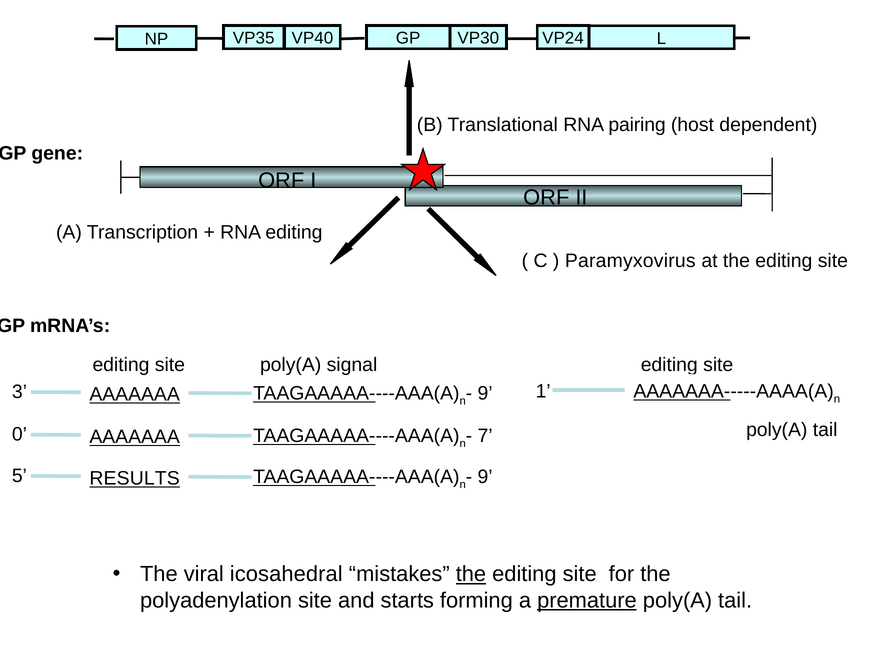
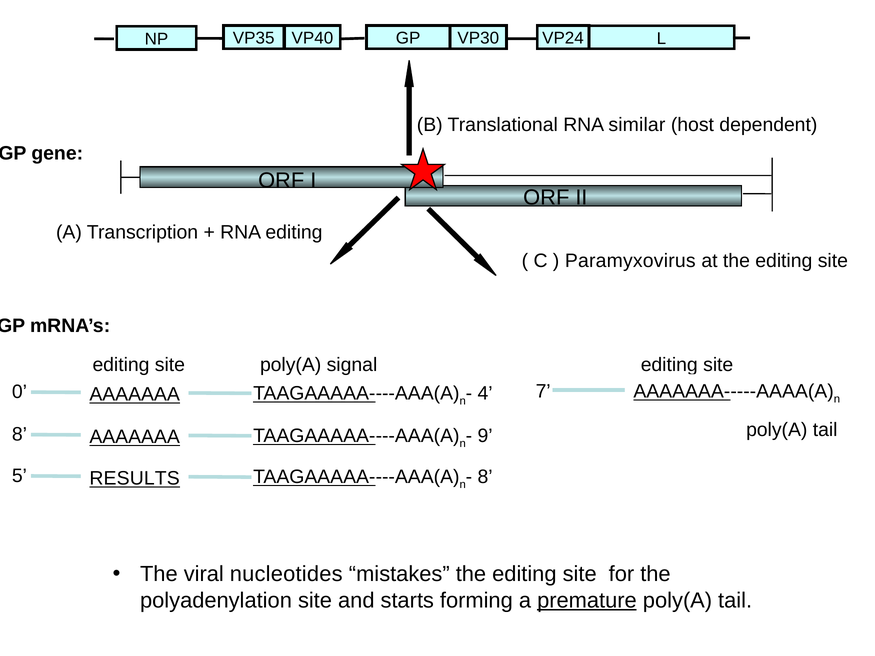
pairing: pairing -> similar (637, 125)
1: 1 -> 7 (543, 392)
3: 3 -> 0 (20, 392)
9: 9 -> 4 (485, 393)
0: 0 -> 8 (20, 434)
7: 7 -> 9 (485, 436)
9: 9 -> 8 (485, 477)
icosahedral: icosahedral -> nucleotides (286, 574)
the underline: present -> none (471, 574)
